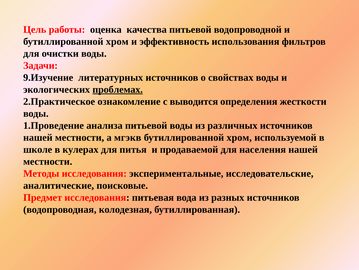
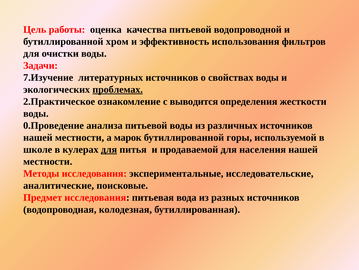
9.Изучение: 9.Изучение -> 7.Изучение (48, 77)
1.Проведение: 1.Проведение -> 0.Проведение (54, 125)
мгэкв: мгэкв -> марок (128, 137)
хром: хром -> горы (239, 137)
для underline: none -> present (109, 149)
